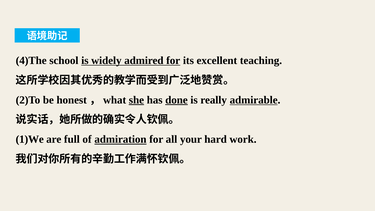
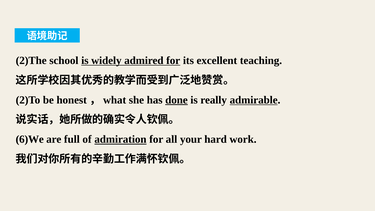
4)The: 4)The -> 2)The (31, 61)
she underline: present -> none (136, 100)
1)We: 1)We -> 6)We (30, 139)
